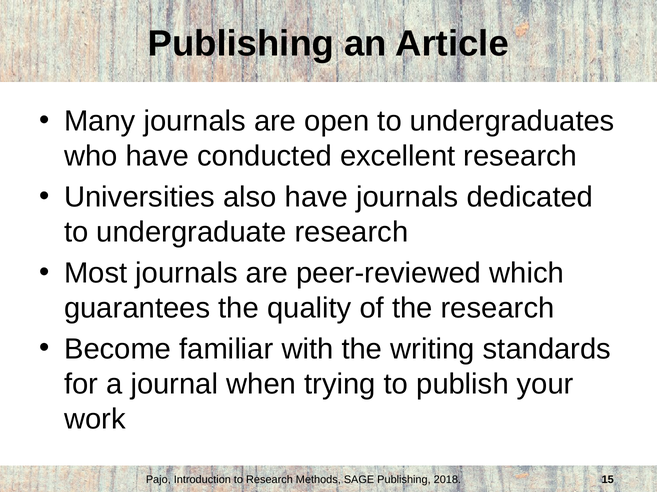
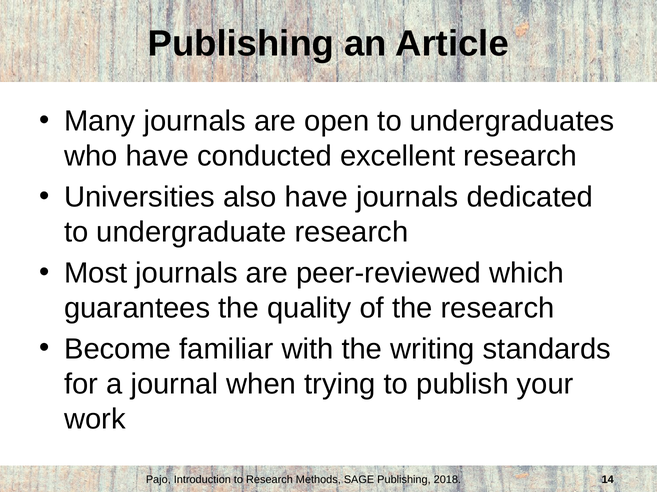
15: 15 -> 14 (608, 480)
